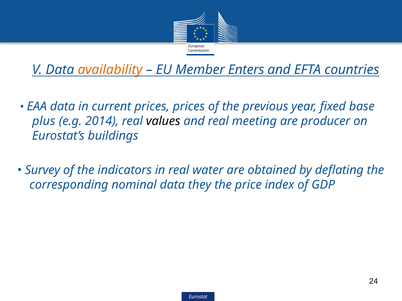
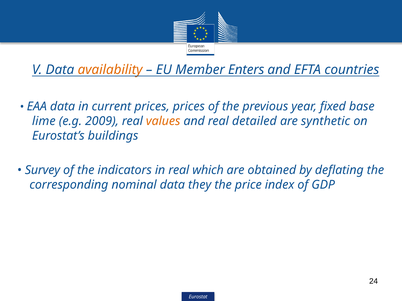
plus: plus -> lime (44, 121)
2014: 2014 -> 2009 (102, 121)
values colour: black -> orange (163, 121)
meeting: meeting -> detailed (254, 121)
producer: producer -> synthetic (326, 121)
water: water -> which (208, 170)
